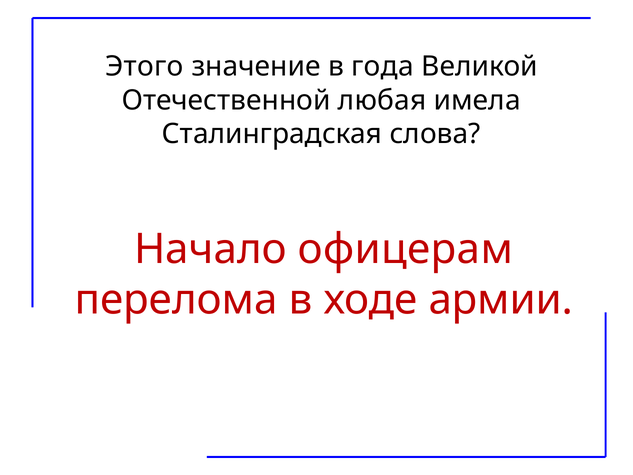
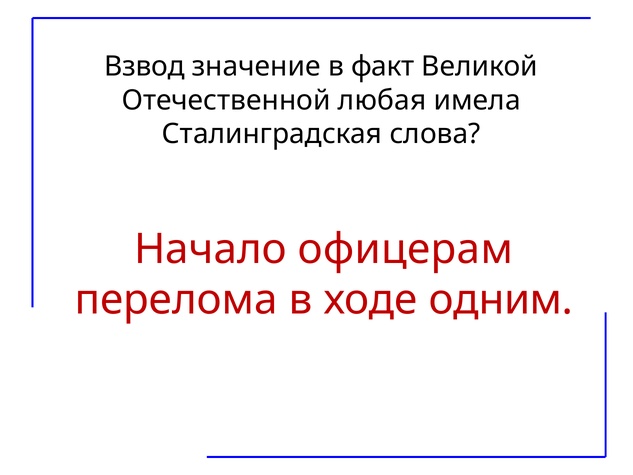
Этого: Этого -> Взвод (145, 66)
года: года -> факт (383, 66)
армии: армии -> одним (501, 300)
